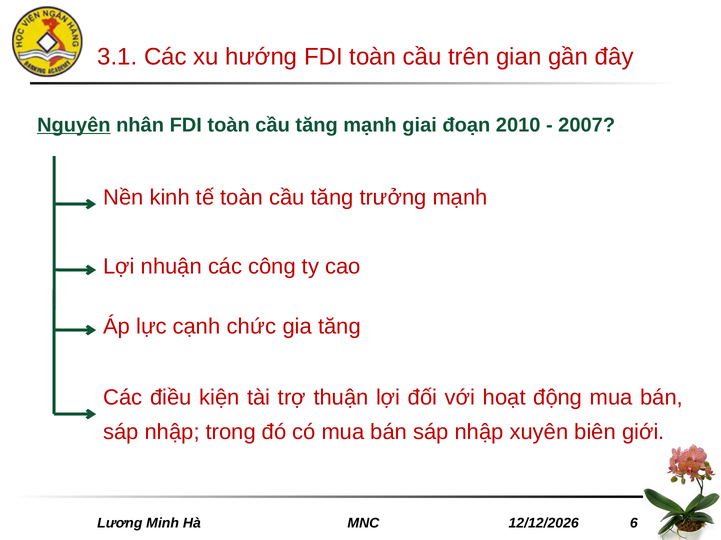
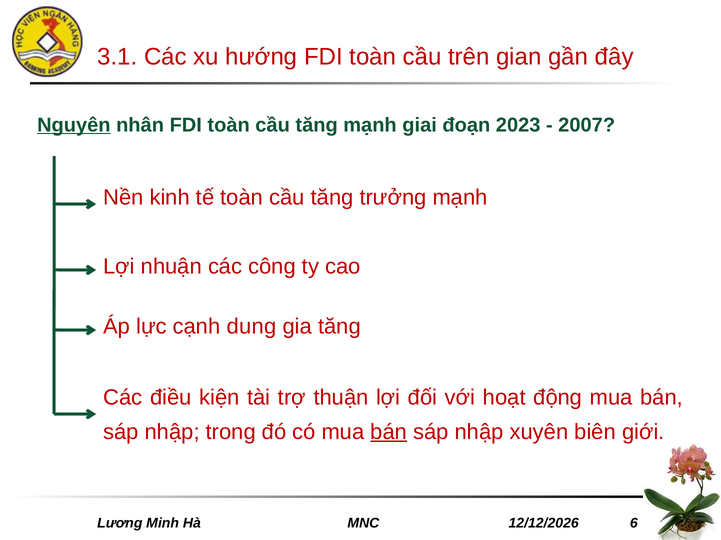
2010: 2010 -> 2023 (518, 125)
chức: chức -> dung (251, 327)
bán underline: none -> present (389, 432)
